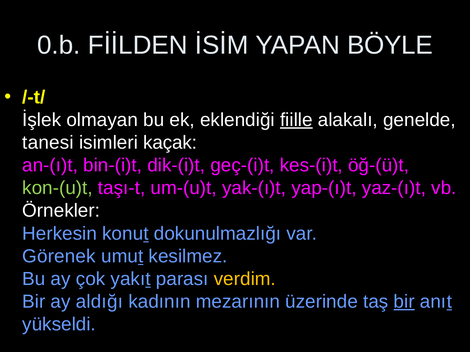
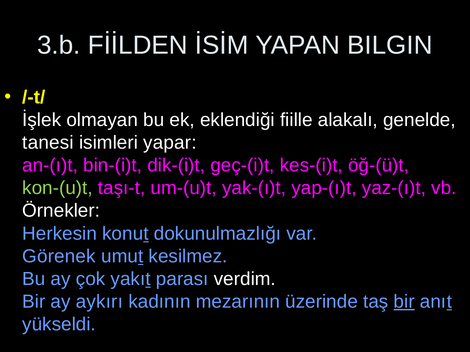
0.b: 0.b -> 3.b (59, 45)
BÖYLE: BÖYLE -> BILGIN (390, 45)
fiille underline: present -> none (296, 120)
kaçak: kaçak -> yapar (170, 143)
verdim colour: yellow -> white (245, 279)
aldığı: aldığı -> aykırı (99, 302)
